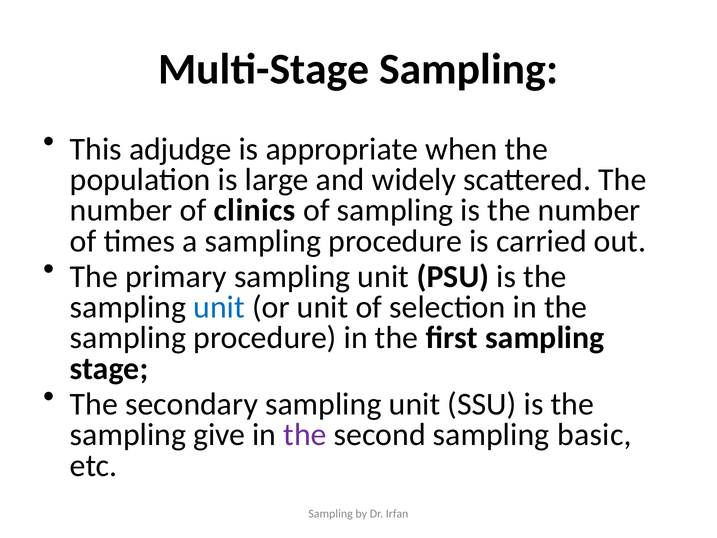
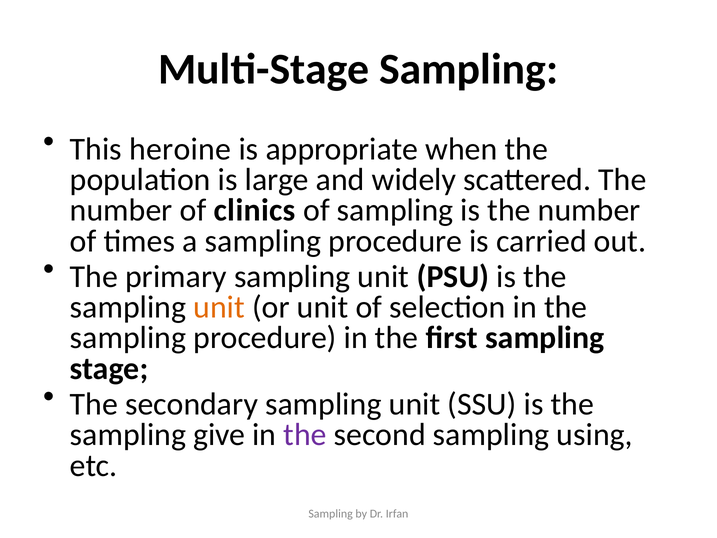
adjudge: adjudge -> heroine (180, 149)
unit colour: blue -> orange (219, 307)
basic: basic -> using (595, 435)
